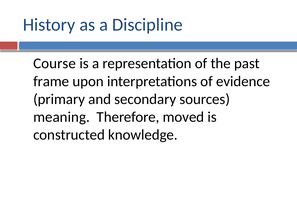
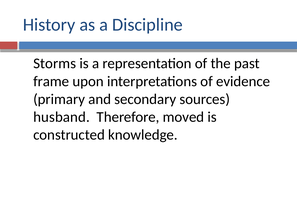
Course: Course -> Storms (55, 63)
meaning: meaning -> husband (61, 117)
